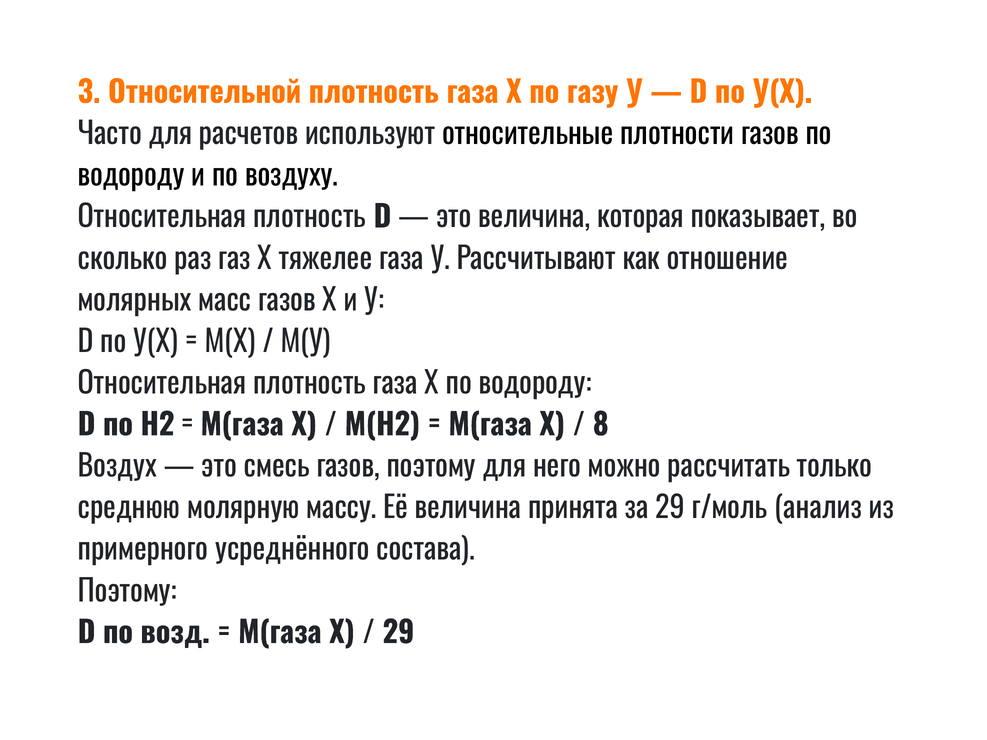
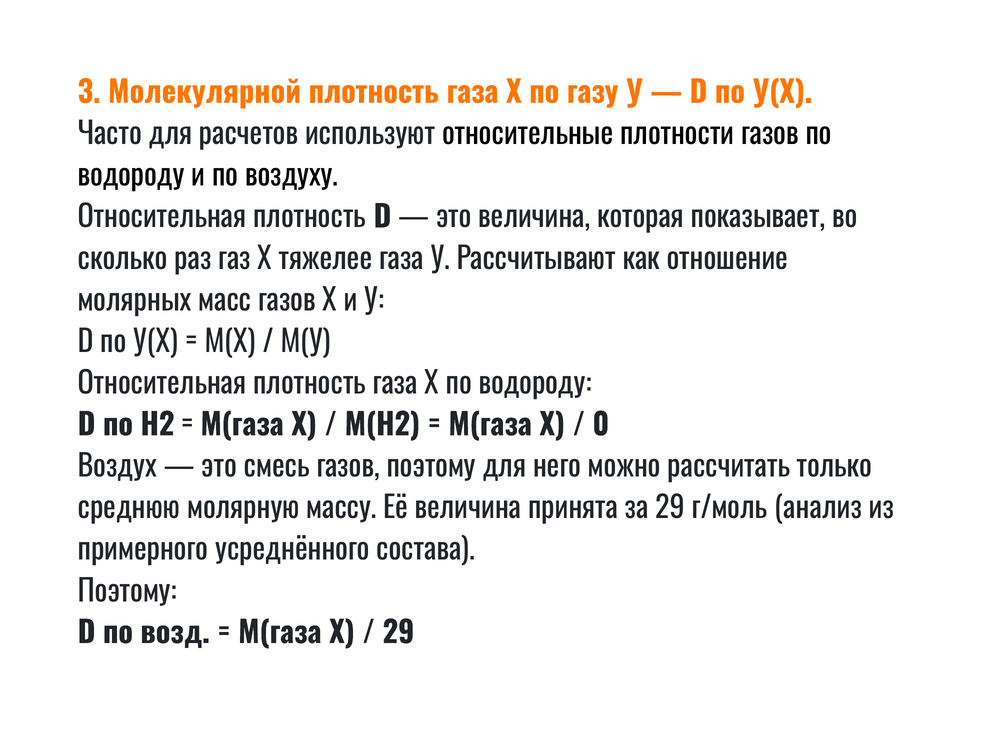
Относительной: Относительной -> Молекулярной (204, 93)
8: 8 -> 0 (601, 425)
